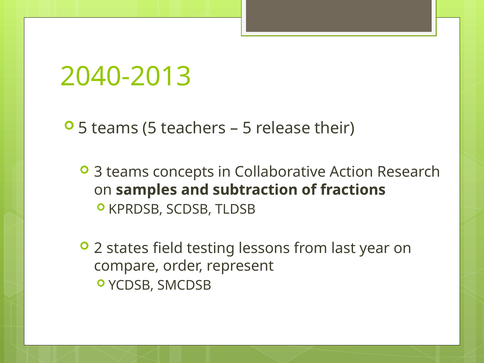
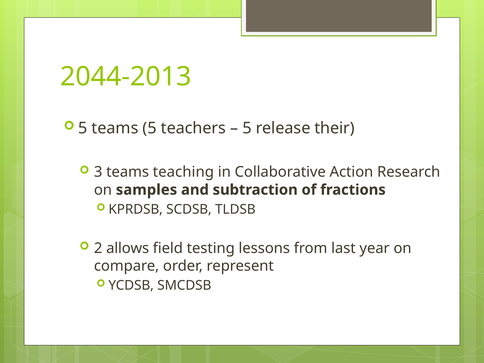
2040-2013: 2040-2013 -> 2044-2013 (126, 77)
concepts: concepts -> teaching (183, 172)
states: states -> allows (128, 248)
